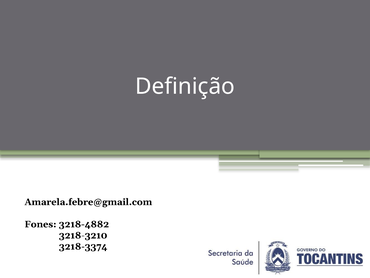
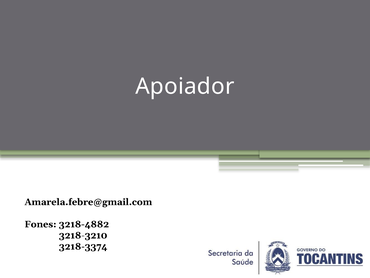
Definição: Definição -> Apoiador (185, 86)
